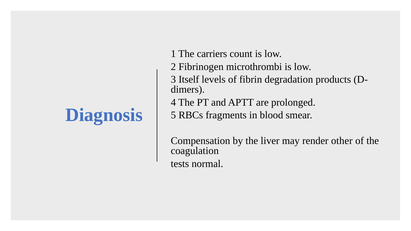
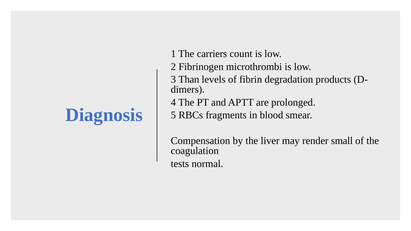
Itself: Itself -> Than (189, 79)
other: other -> small (342, 141)
